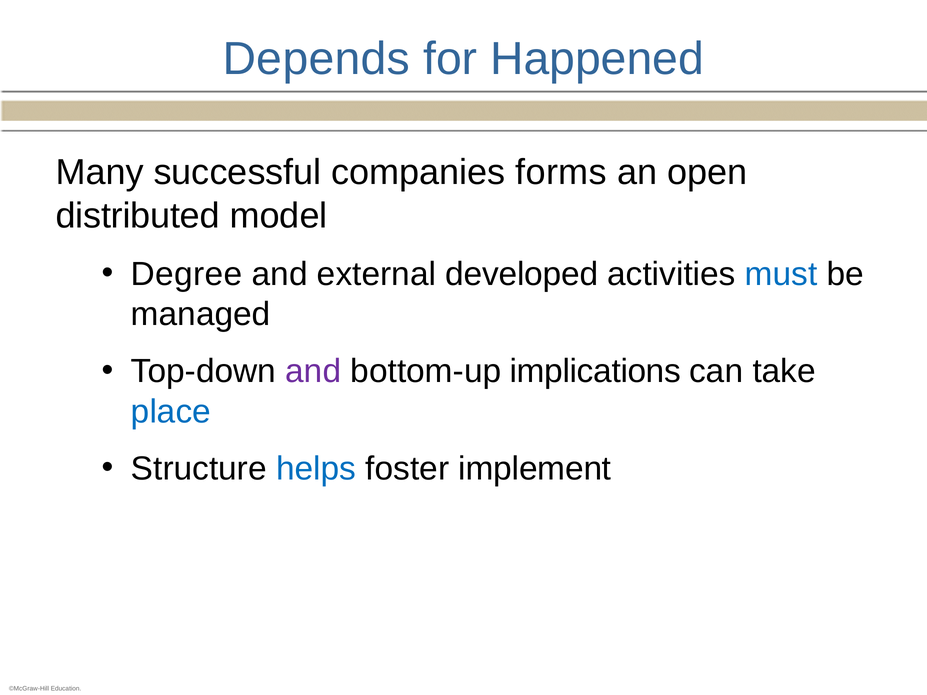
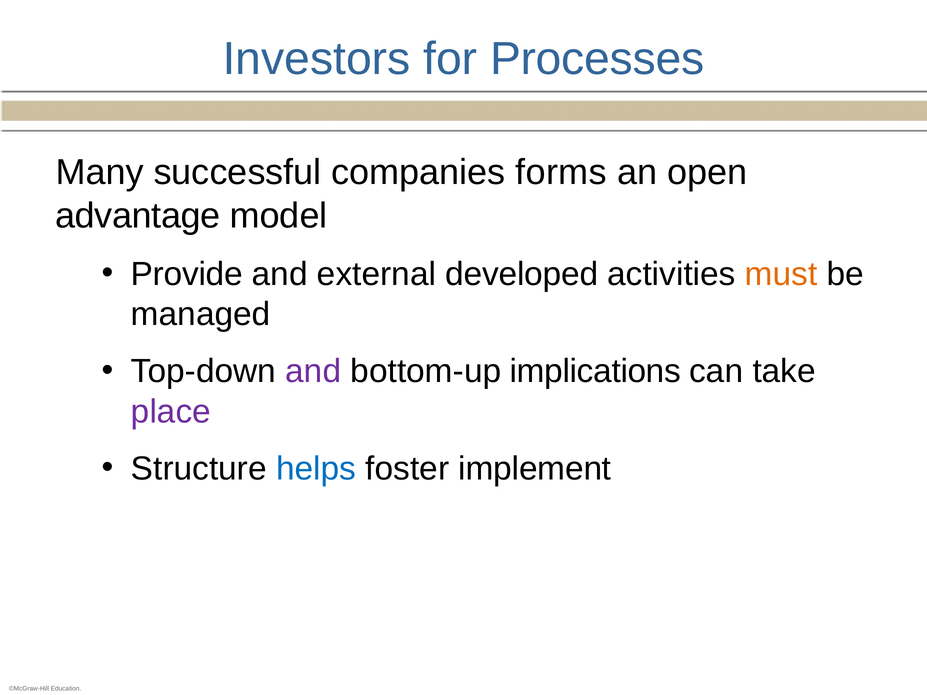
Depends: Depends -> Investors (317, 59)
Happened: Happened -> Processes (597, 59)
distributed: distributed -> advantage (138, 216)
Degree: Degree -> Provide (187, 274)
must colour: blue -> orange (781, 274)
place colour: blue -> purple (171, 412)
